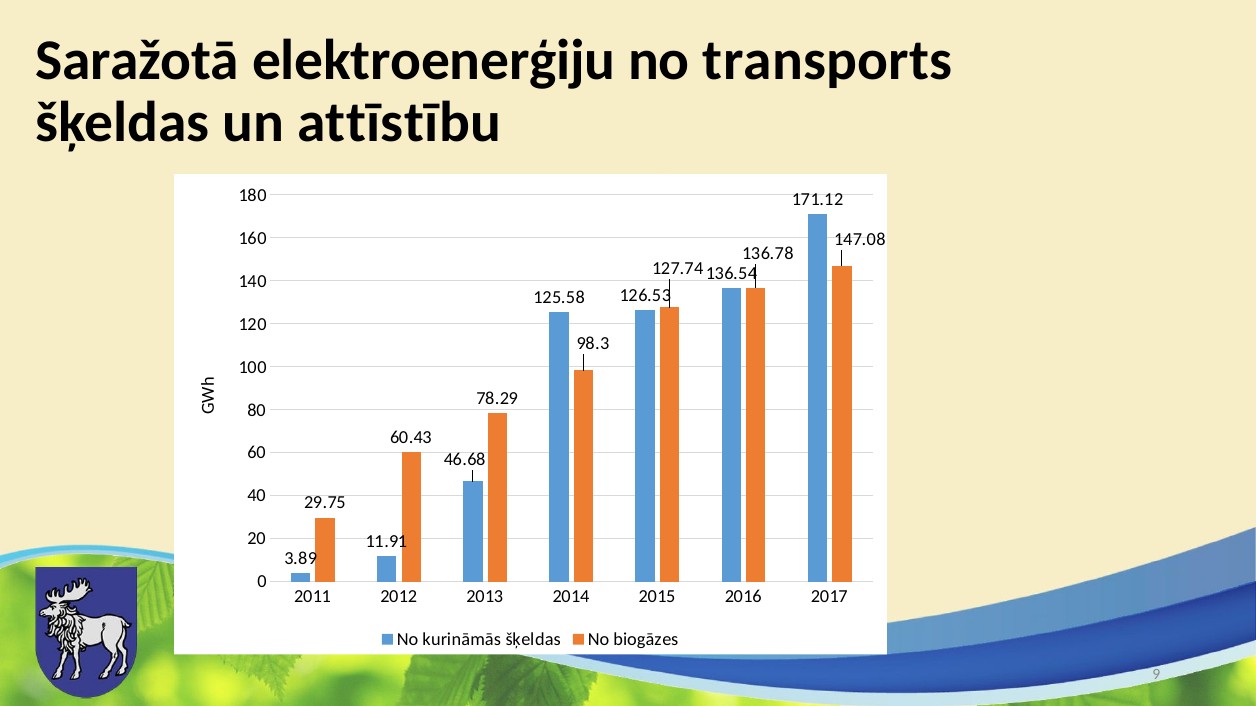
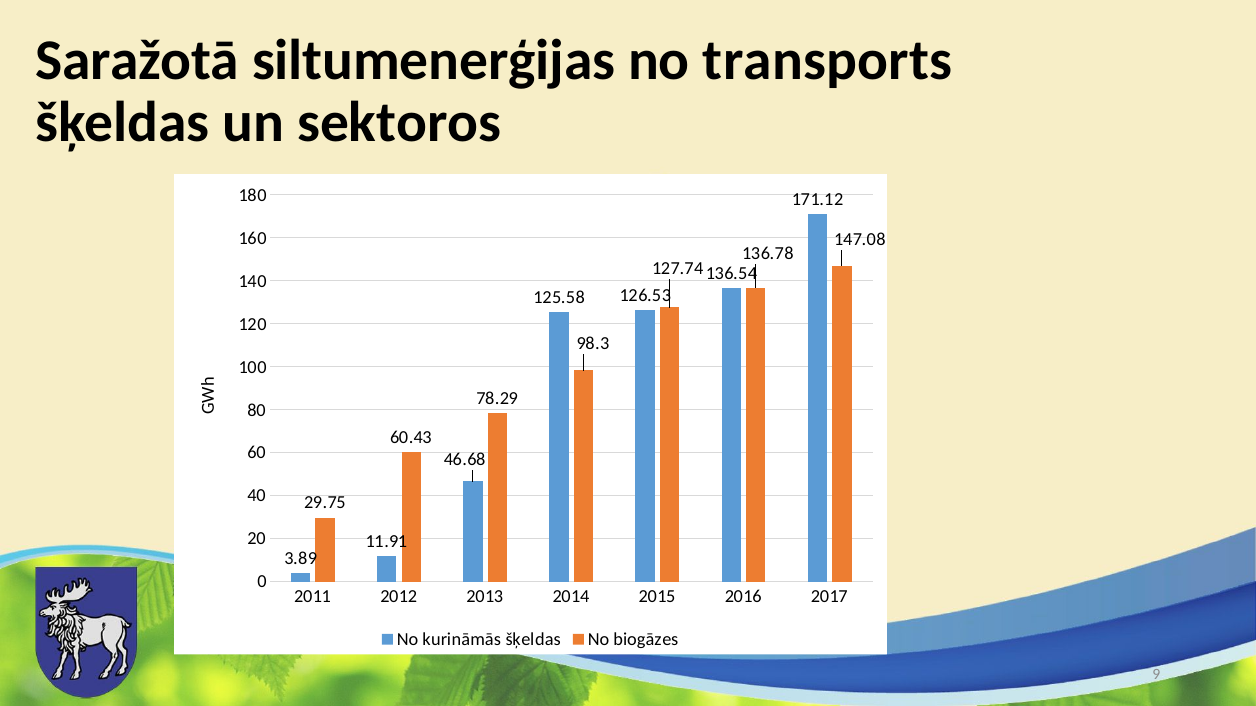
elektroenerģiju: elektroenerģiju -> siltumenerģijas (434, 61)
attīstību: attīstību -> sektoros (399, 123)
